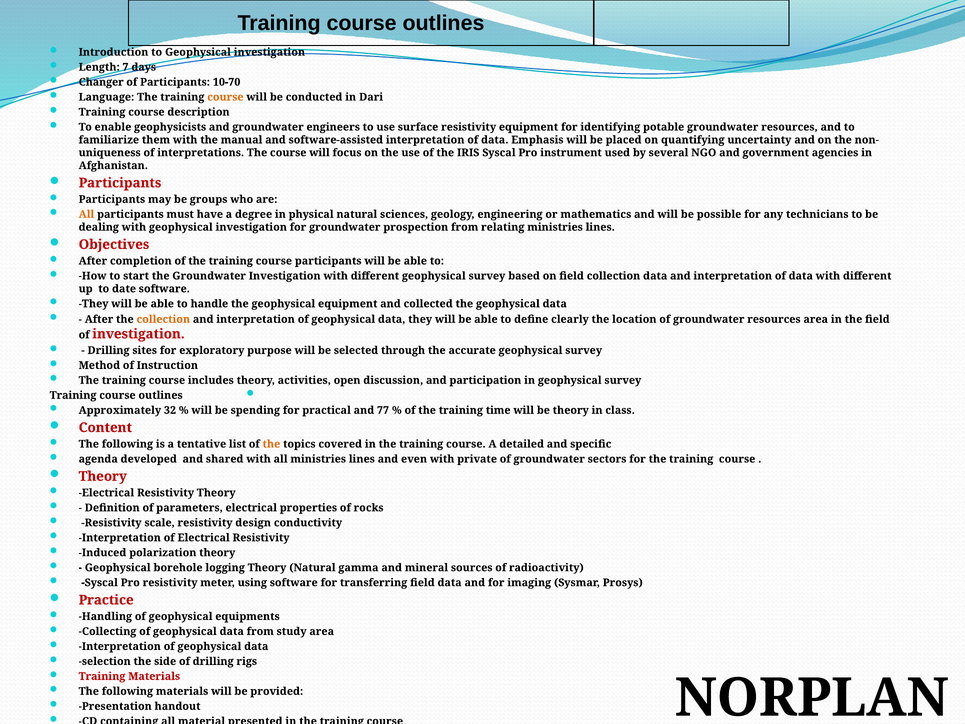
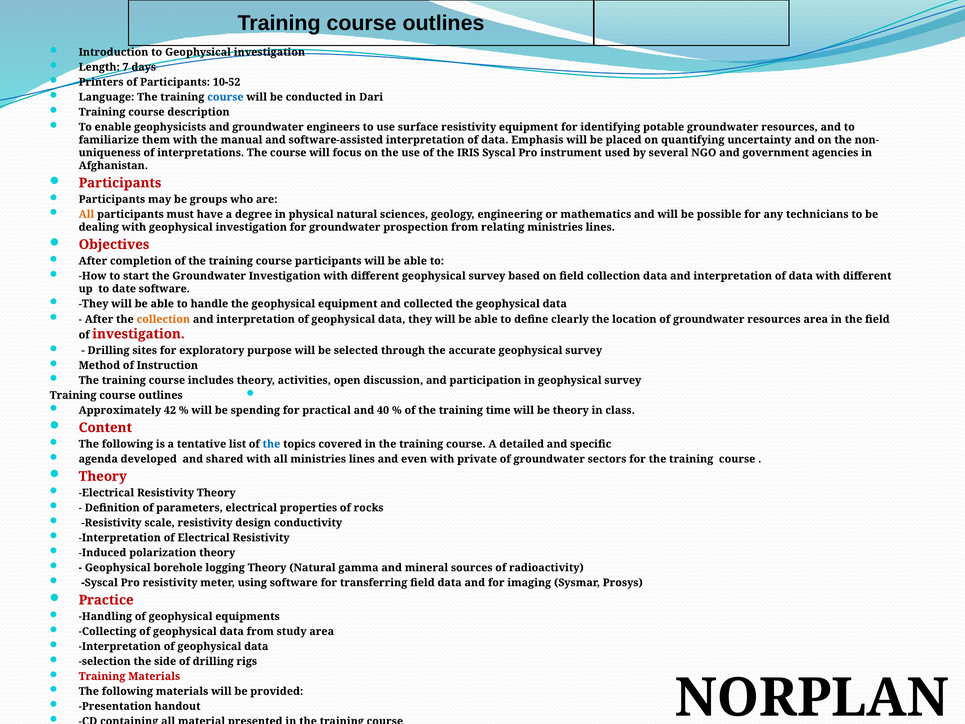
Changer: Changer -> Printers (101, 82)
10-70: 10-70 -> 10-52 (227, 82)
course colour: orange -> blue (225, 97)
32: 32 -> 42 (170, 410)
77: 77 -> 40 (383, 410)
the colour: orange -> blue (271, 444)
